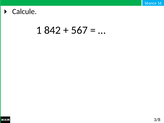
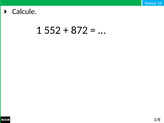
842: 842 -> 552 (52, 30)
567: 567 -> 872 (79, 30)
